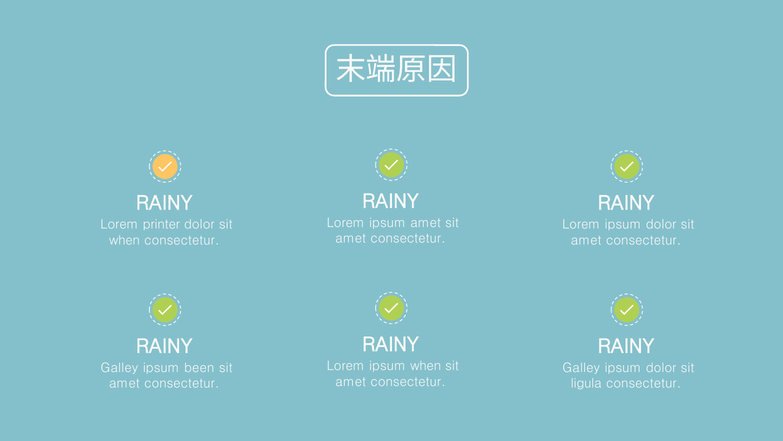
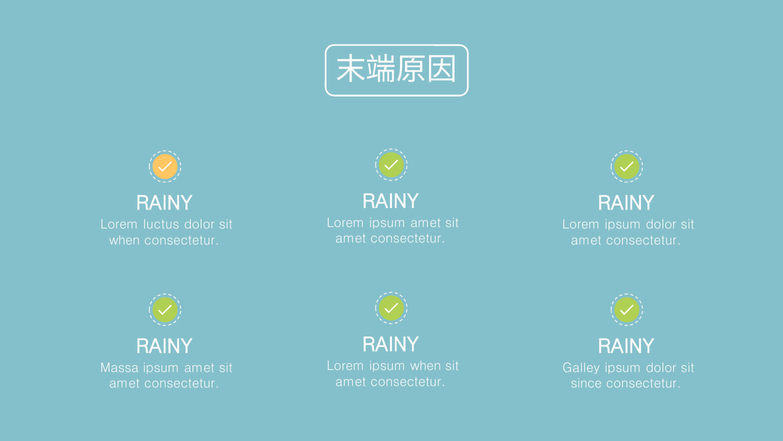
printer: printer -> luctus (161, 224)
Galley: Galley -> Massa (120, 367)
been: been -> amet (199, 367)
ligula: ligula -> since (586, 383)
